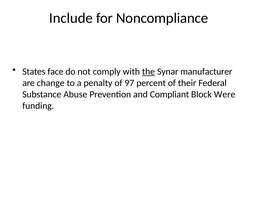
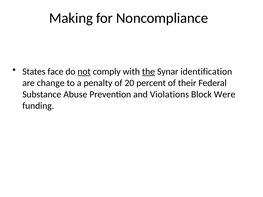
Include: Include -> Making (71, 18)
not underline: none -> present (84, 72)
manufacturer: manufacturer -> identification (206, 72)
97: 97 -> 20 (129, 83)
Compliant: Compliant -> Violations (169, 94)
